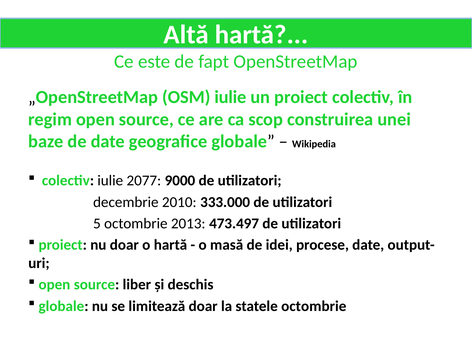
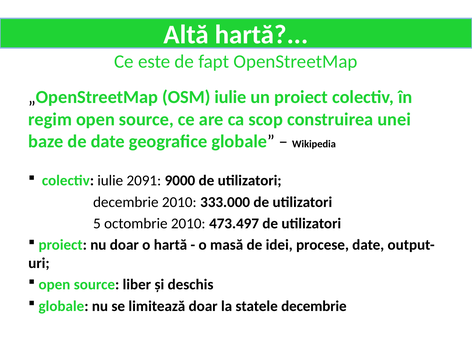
2077: 2077 -> 2091 (144, 181)
octombrie 2013: 2013 -> 2010 (188, 224)
statele octombrie: octombrie -> decembrie (314, 306)
